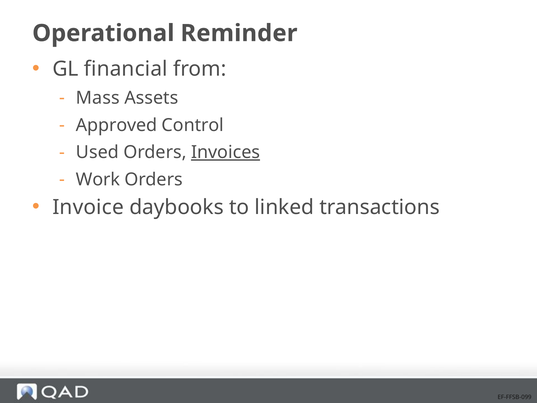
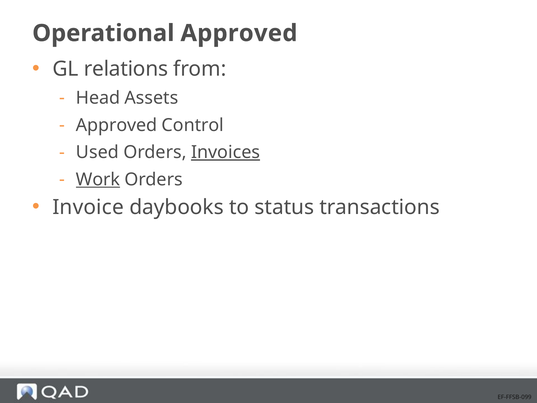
Operational Reminder: Reminder -> Approved (239, 33)
financial: financial -> relations (126, 69)
Mass: Mass -> Head (98, 98)
Work underline: none -> present (98, 179)
linked: linked -> status (284, 207)
